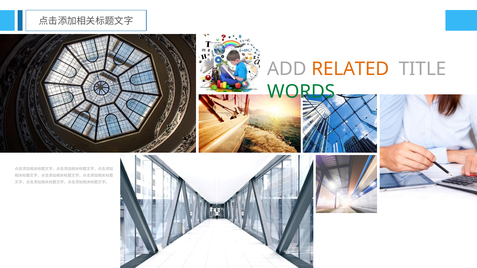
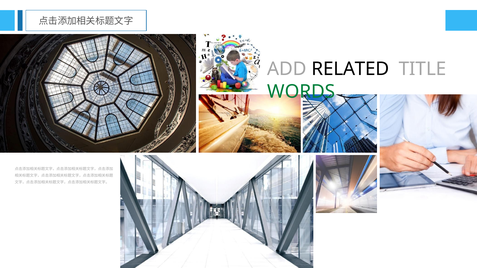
RELATED colour: orange -> black (350, 69)
